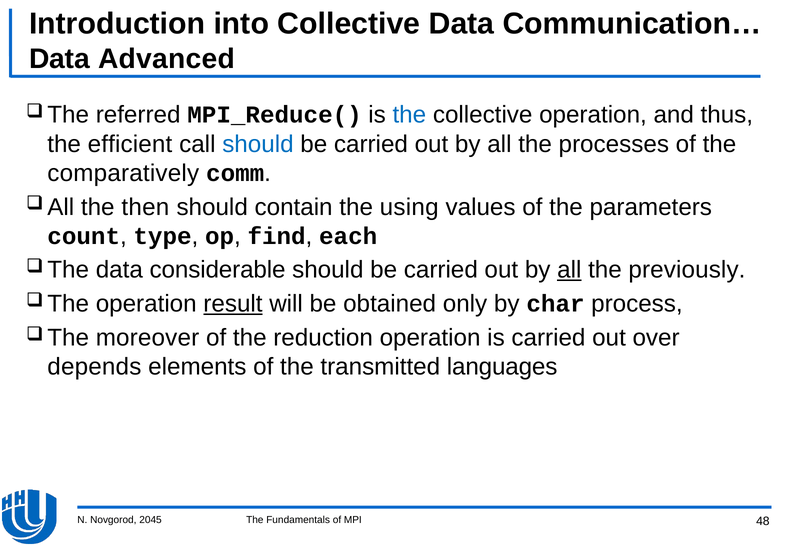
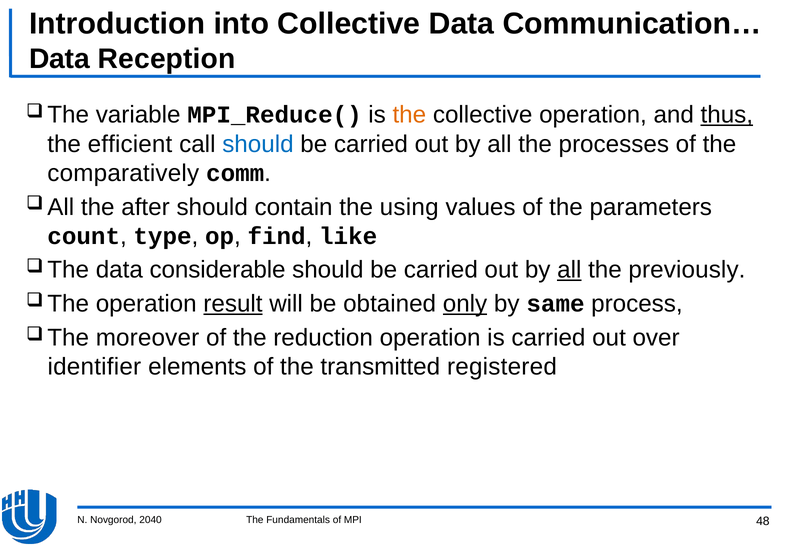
Advanced: Advanced -> Reception (167, 59)
referred: referred -> variable (138, 115)
the colour: blue -> orange (409, 115)
thus underline: none -> present (727, 115)
then: then -> after (146, 207)
each: each -> like (348, 236)
only underline: none -> present (465, 304)
char: char -> same (556, 304)
depends: depends -> identifier (94, 367)
languages: languages -> registered (502, 367)
2045: 2045 -> 2040 (151, 520)
